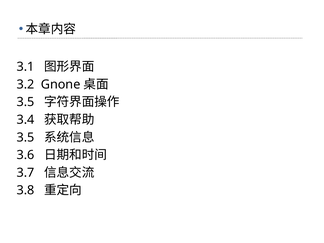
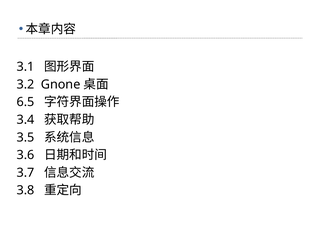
3.5: 3.5 -> 6.5 (26, 102)
